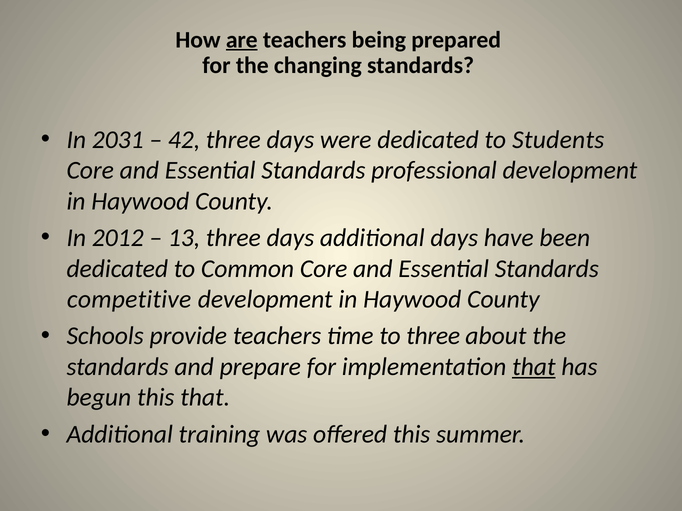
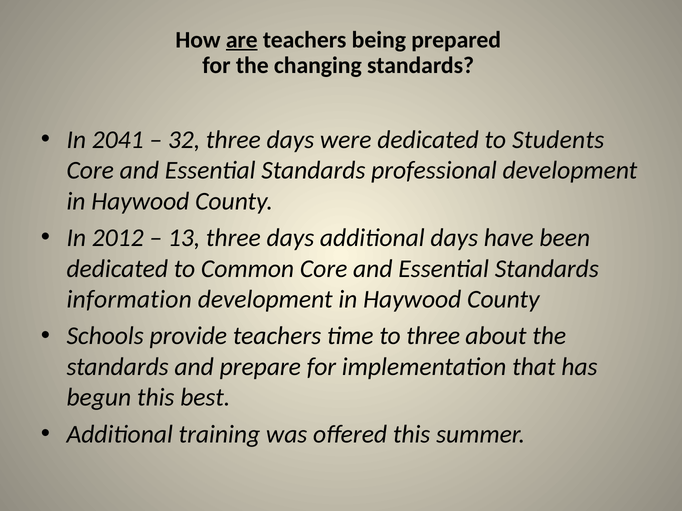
2031: 2031 -> 2041 (118, 140)
42: 42 -> 32 (184, 140)
competitive: competitive -> information (129, 300)
that underline: present -> none (534, 367)
this that: that -> best (205, 398)
